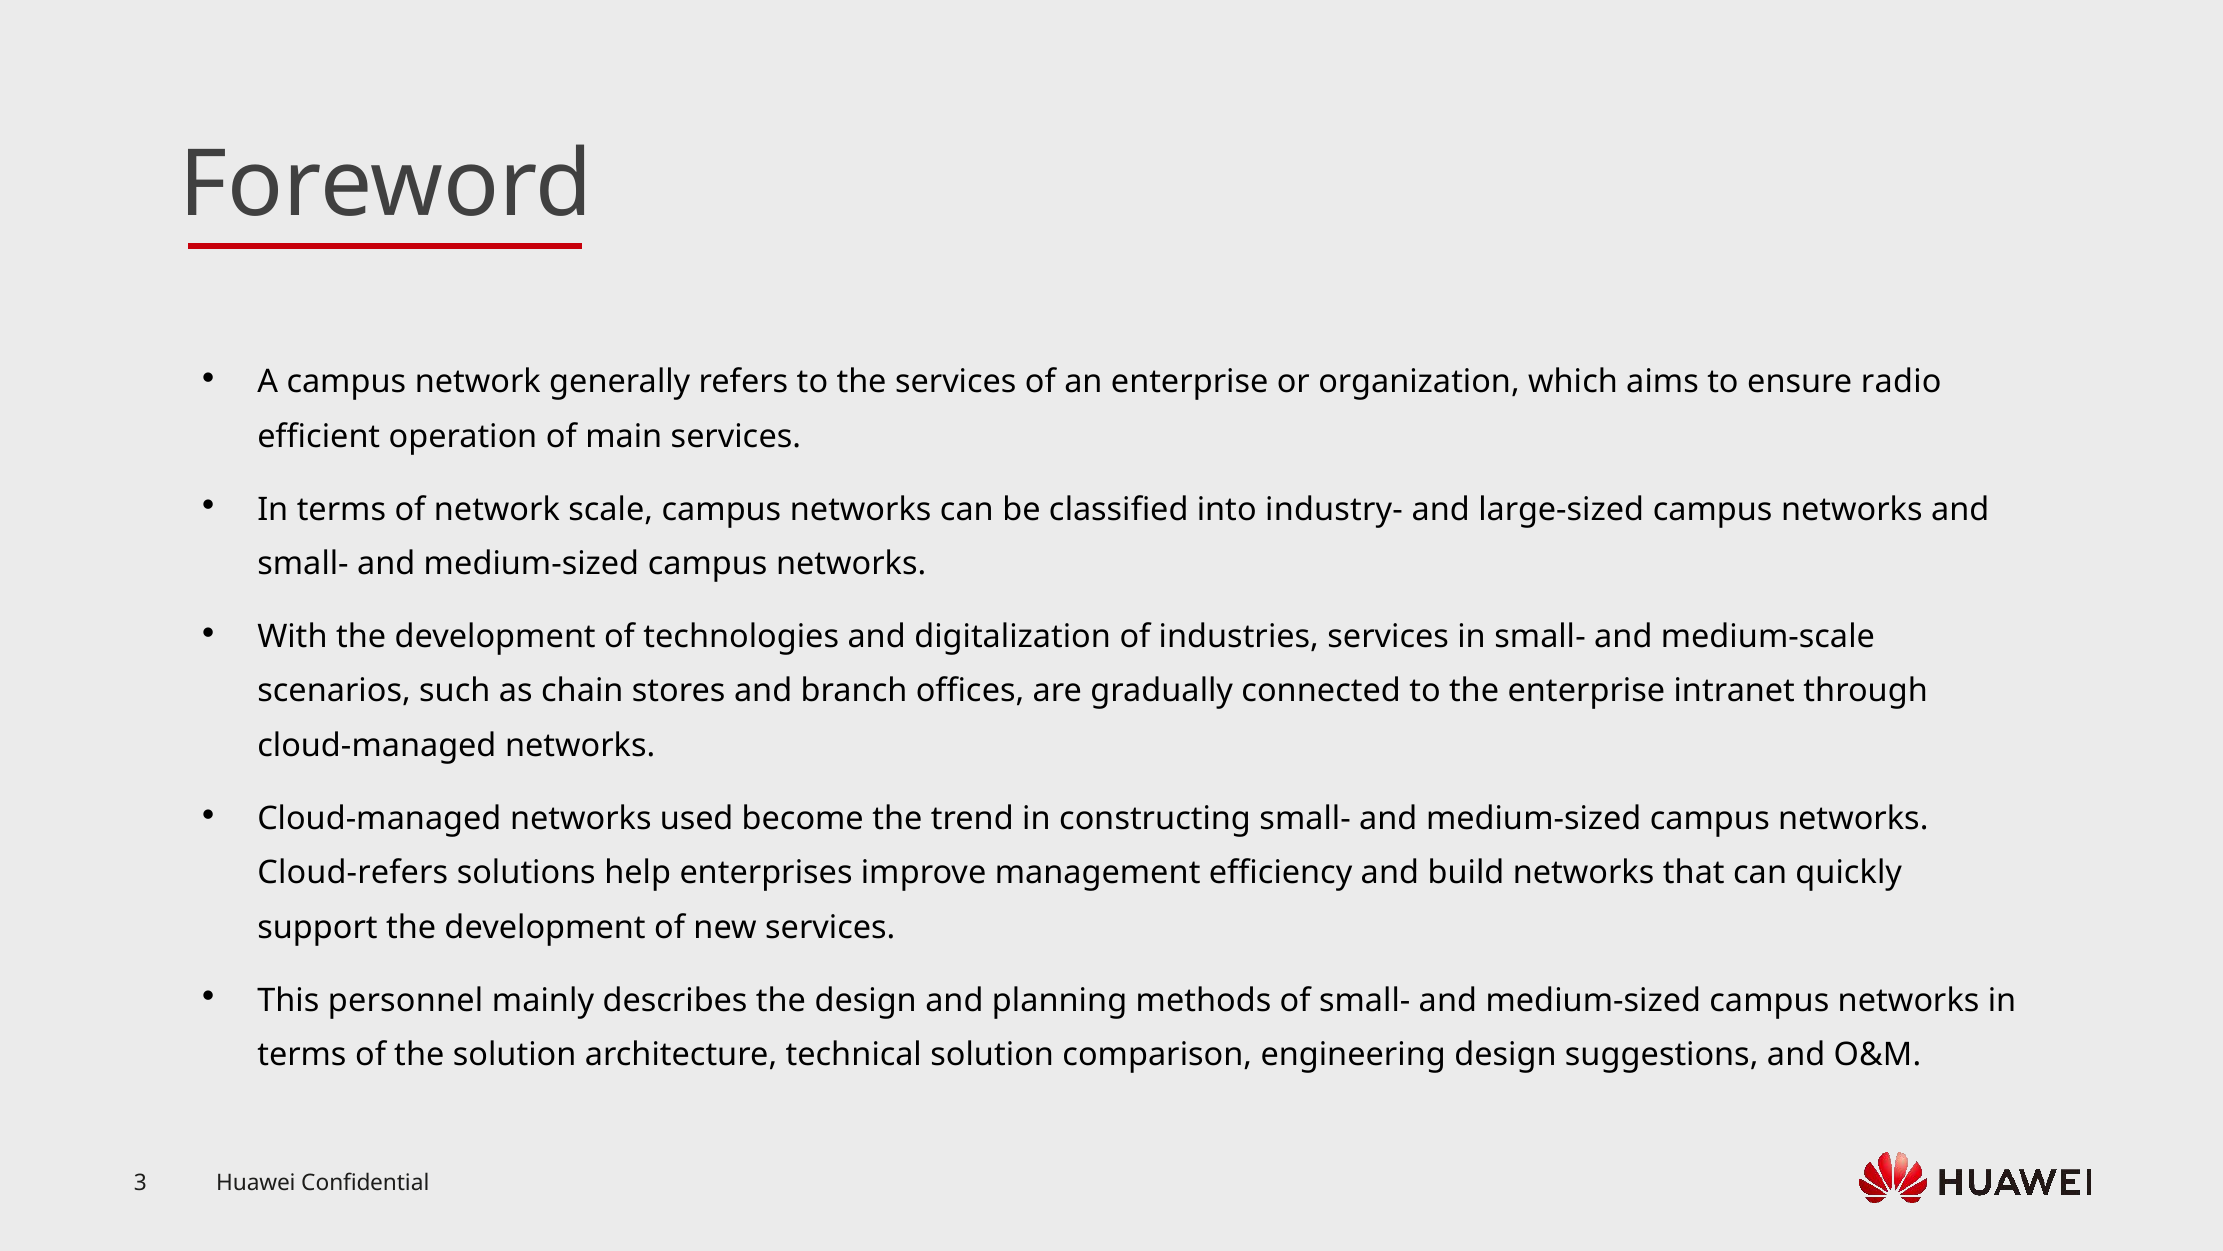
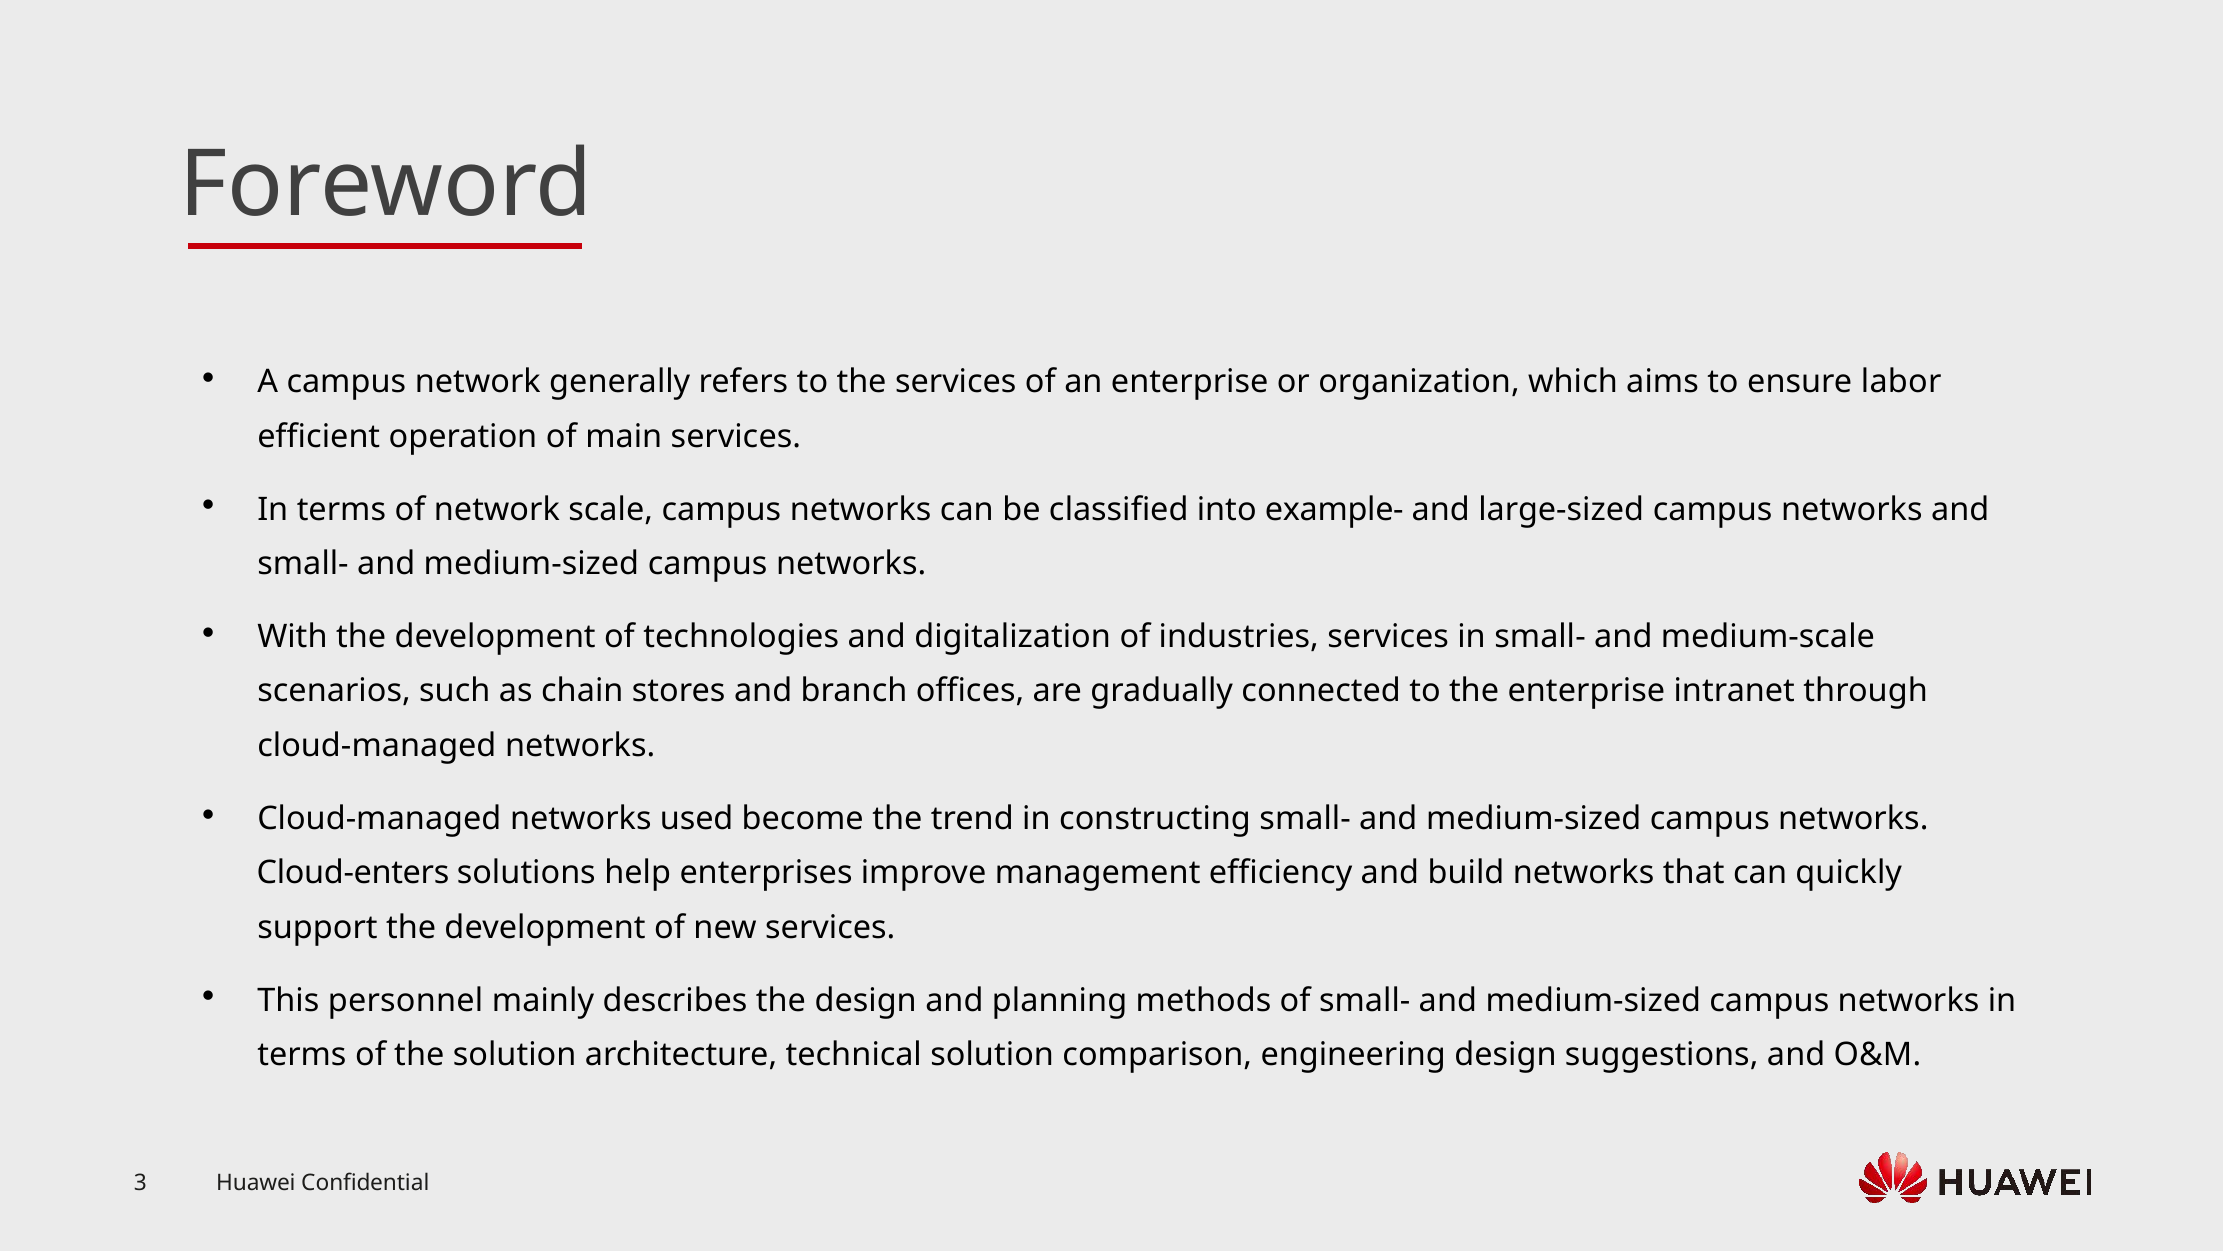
radio: radio -> labor (1901, 382)
industry-: industry- -> example- (1334, 509)
Cloud-refers: Cloud-refers -> Cloud-enters (353, 873)
